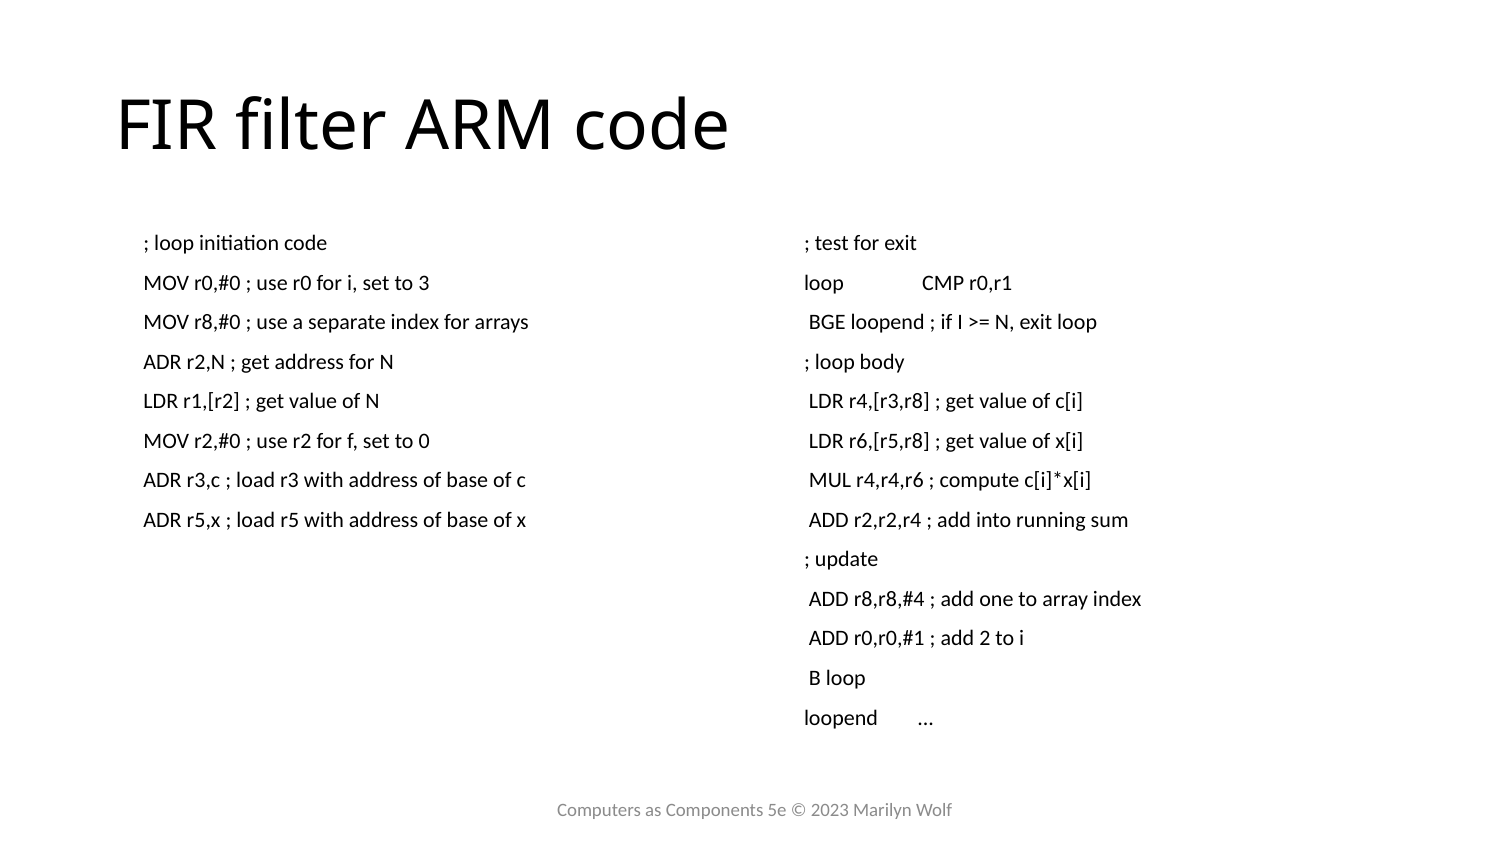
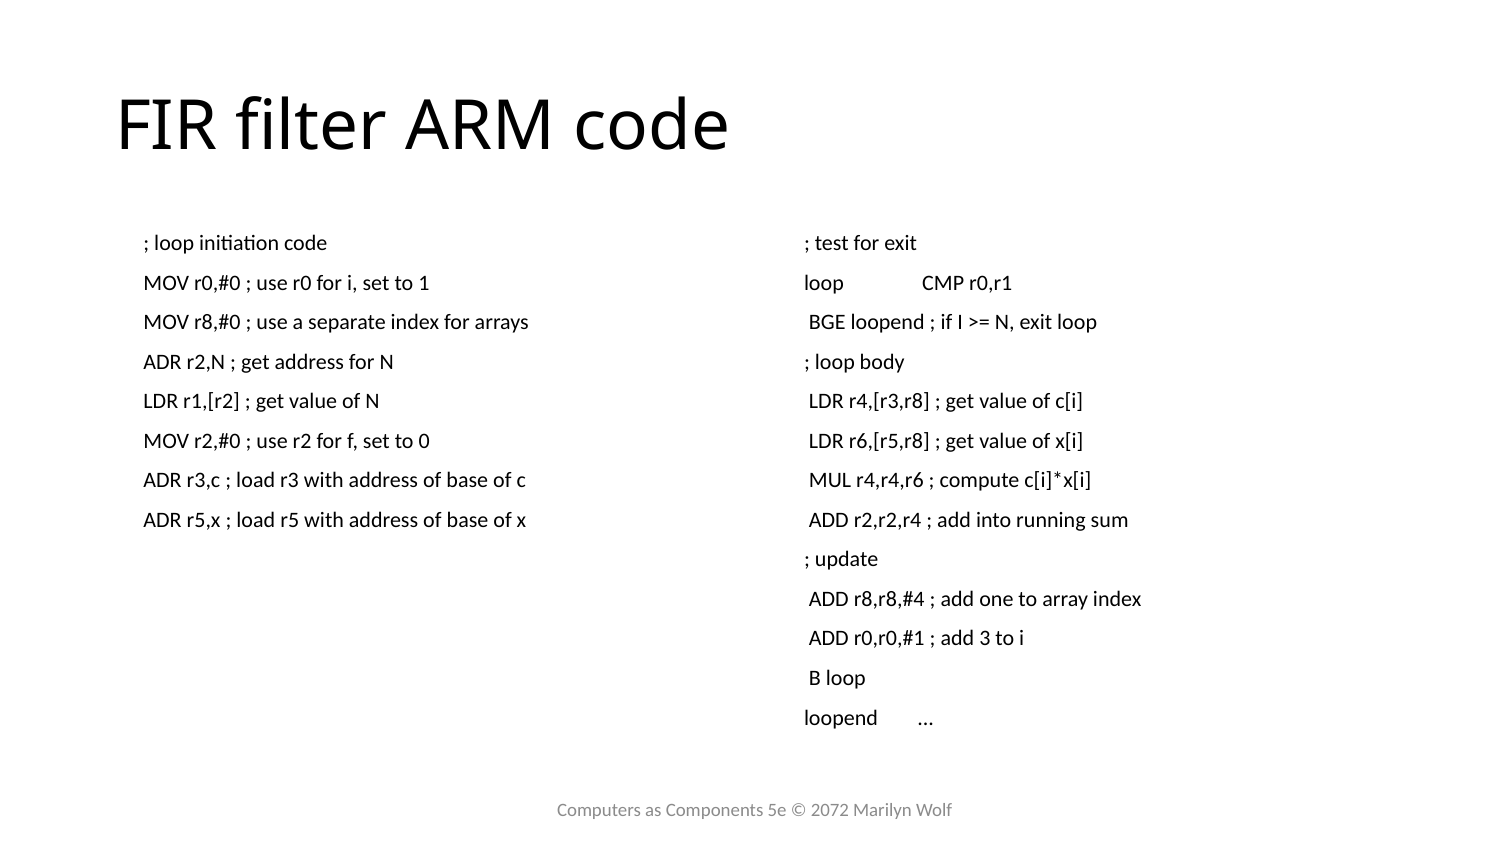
3: 3 -> 1 (424, 283)
2: 2 -> 3 (985, 639)
2023: 2023 -> 2072 (830, 811)
